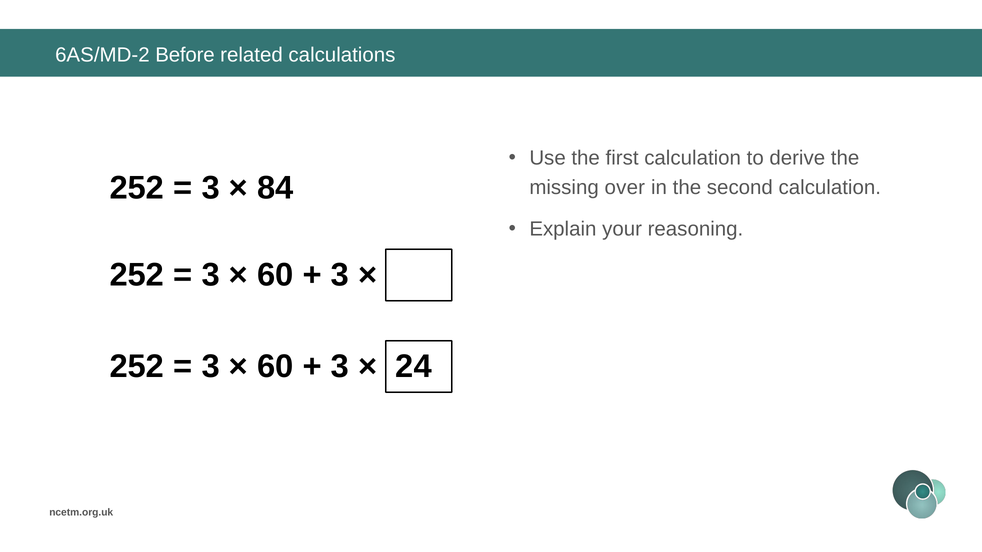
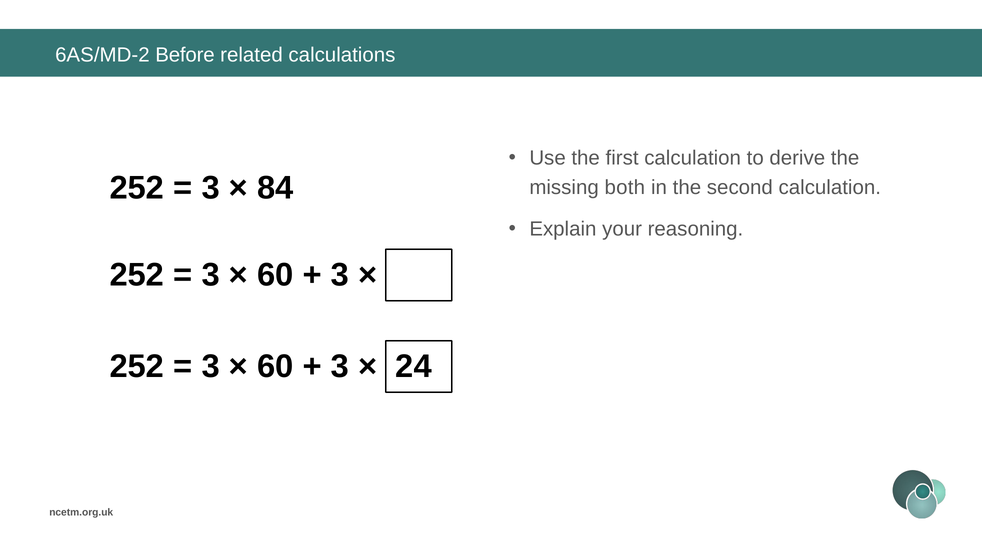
over: over -> both (625, 188)
